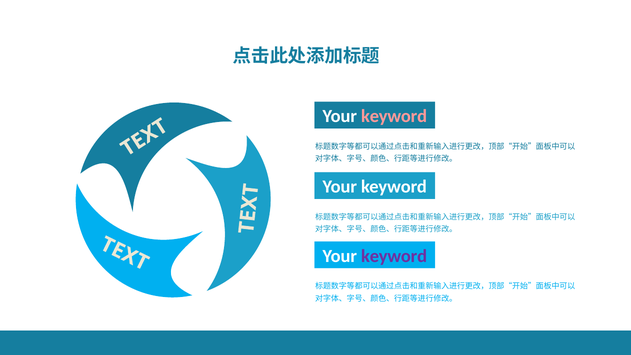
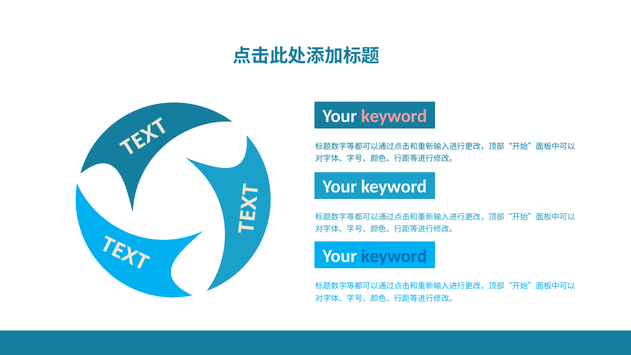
keyword colour: purple -> blue (394, 256)
